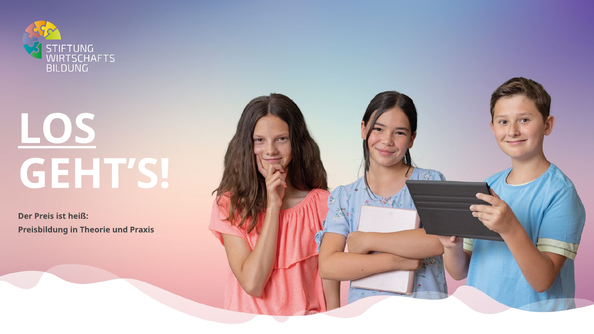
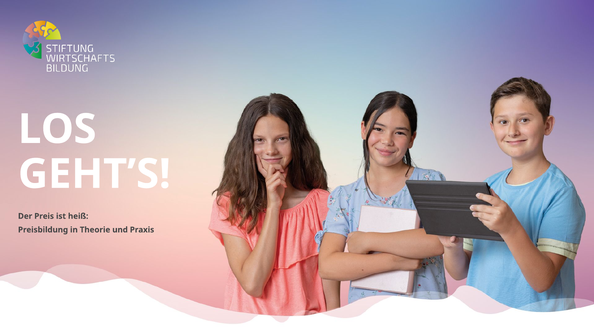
LOS underline: present -> none (57, 129)
